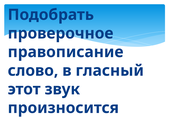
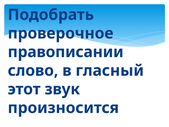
правописание: правописание -> правописании (66, 52)
